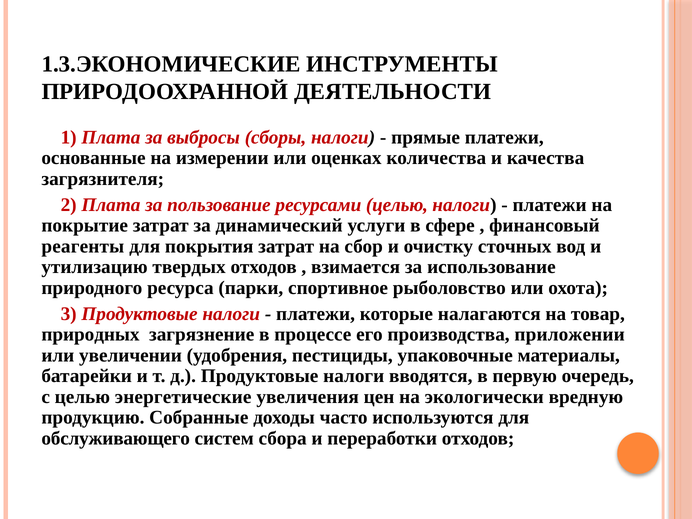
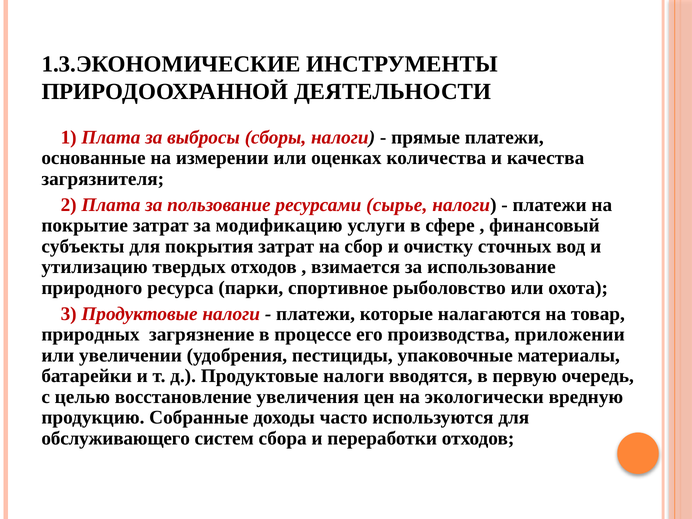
ресурсами целью: целью -> сырье (397, 205)
динамический: динамический -> модификацию (279, 226)
реагенты: реагенты -> субъекты (83, 246)
энергетические: энергетические -> восстановление (183, 397)
